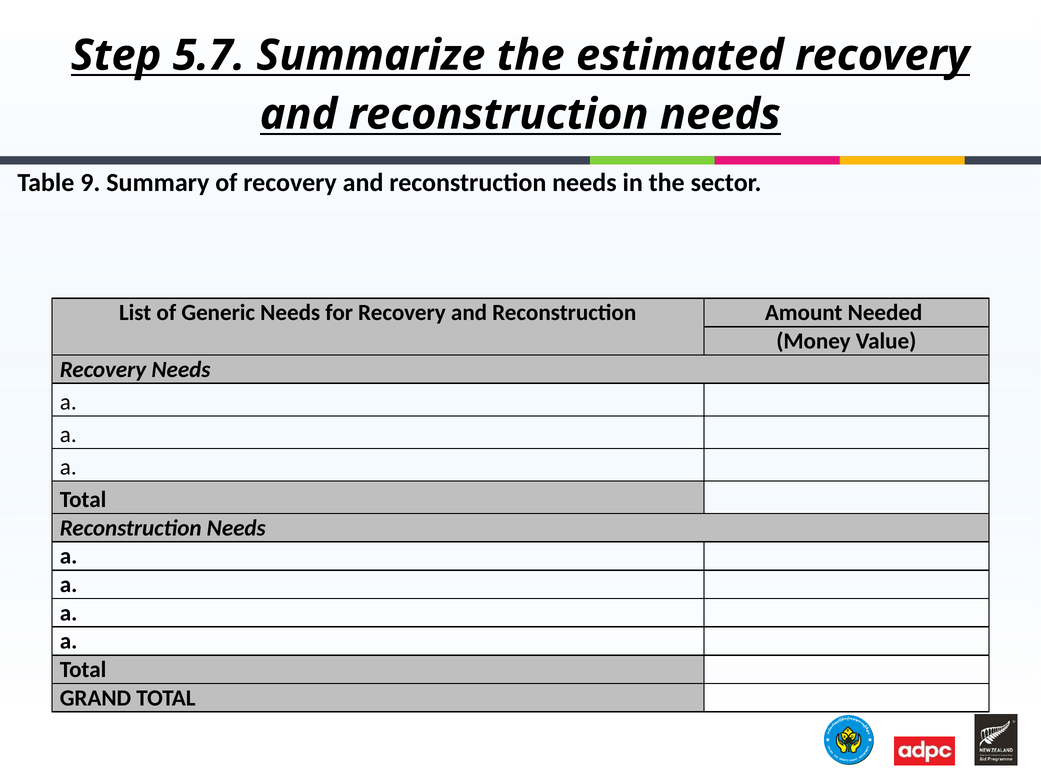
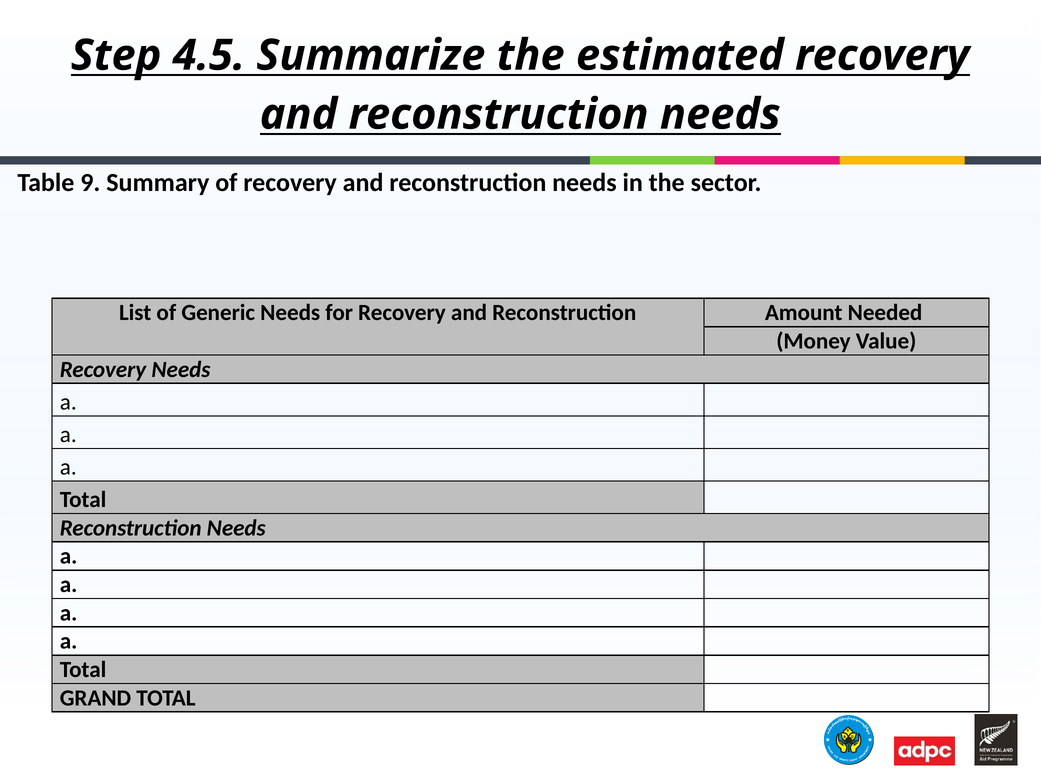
5.7: 5.7 -> 4.5 (209, 55)
